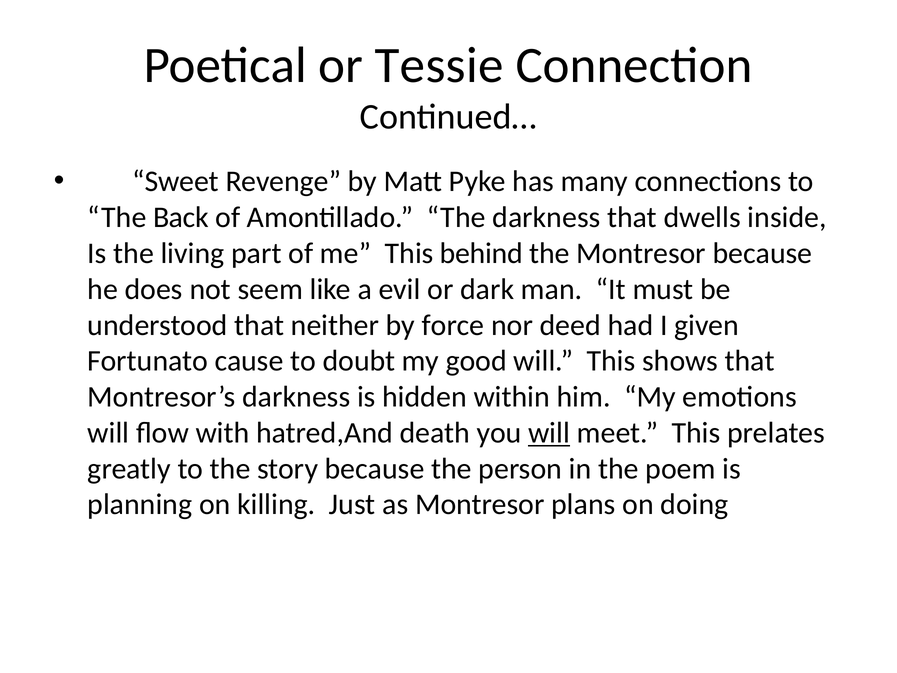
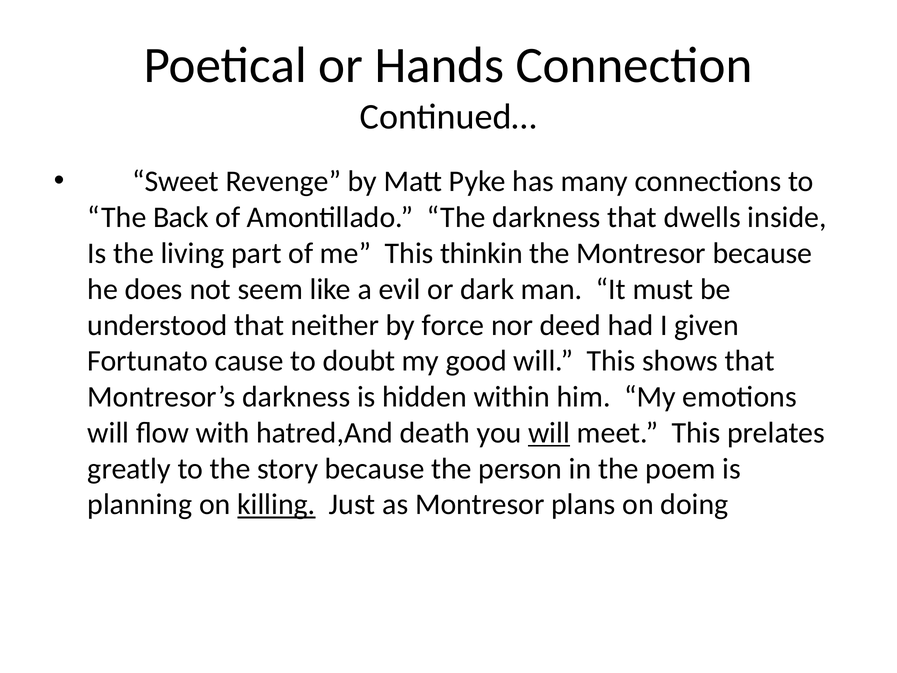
Tessie: Tessie -> Hands (439, 66)
behind: behind -> thinkin (481, 253)
killing underline: none -> present (276, 504)
